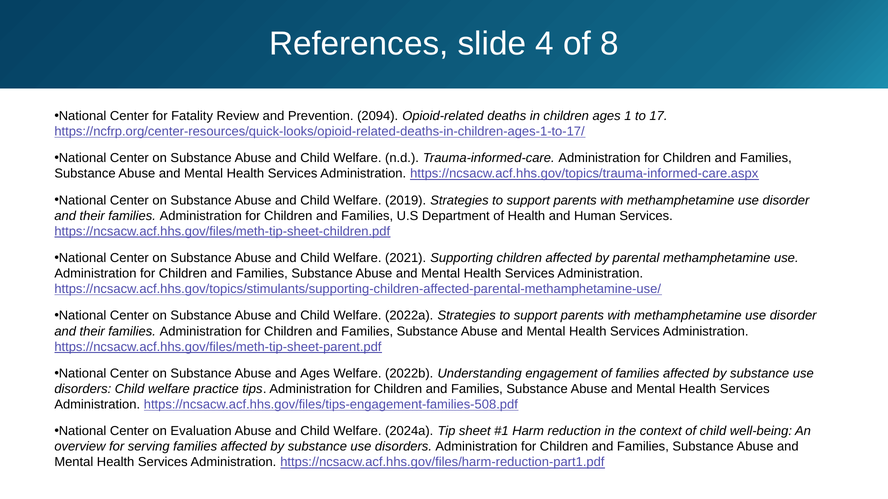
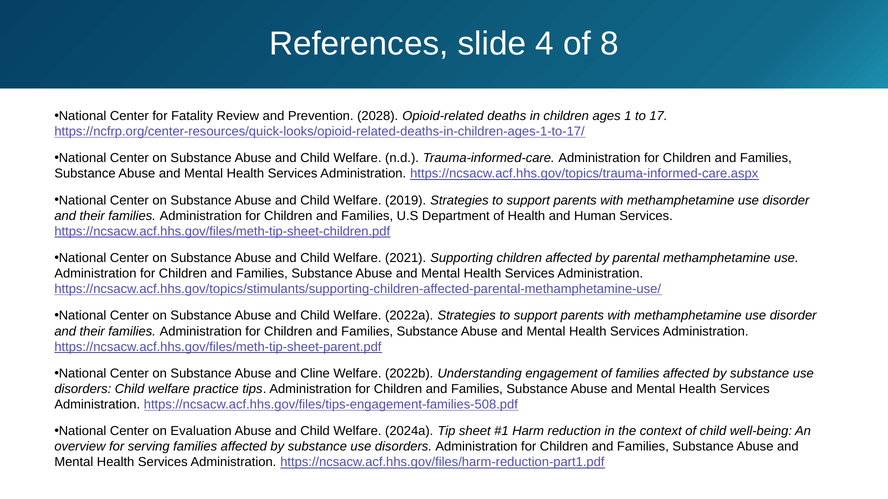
2094: 2094 -> 2028 (378, 116)
and Ages: Ages -> Cline (315, 374)
